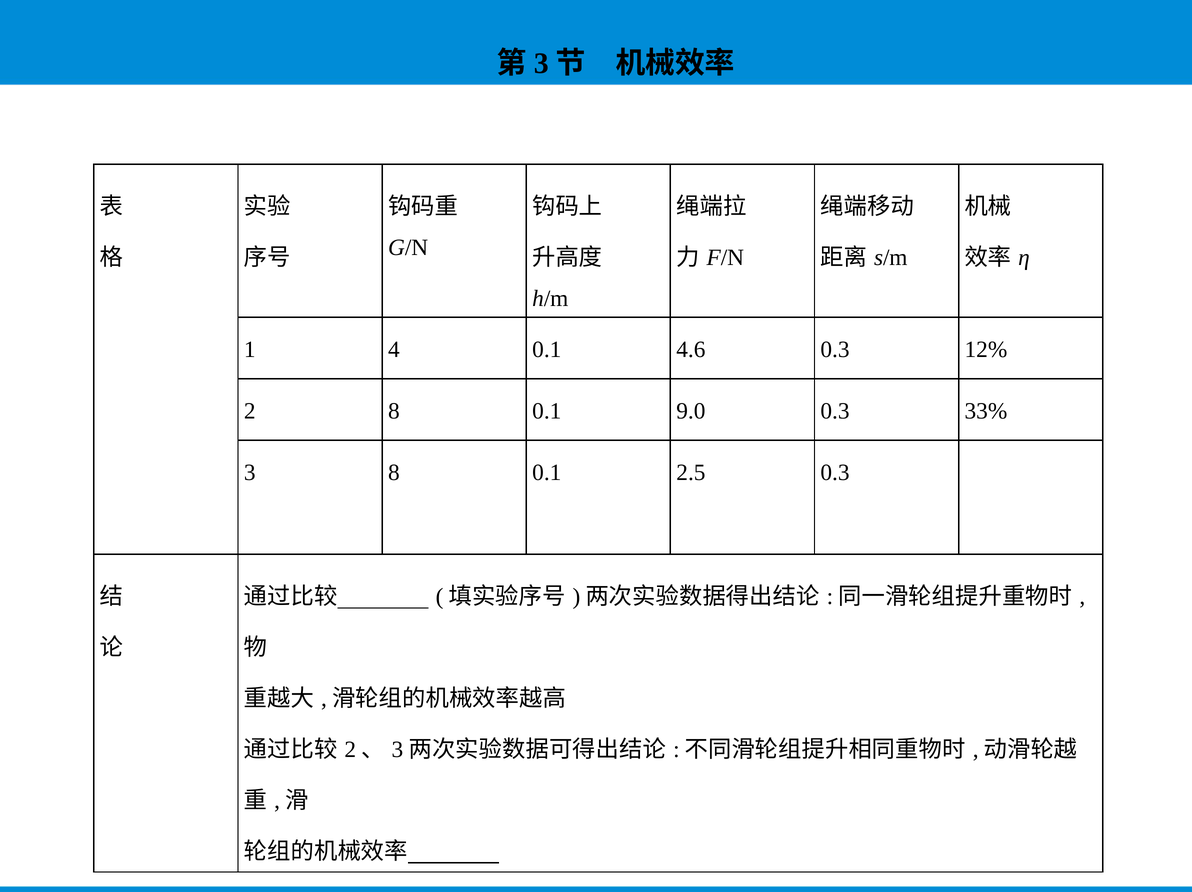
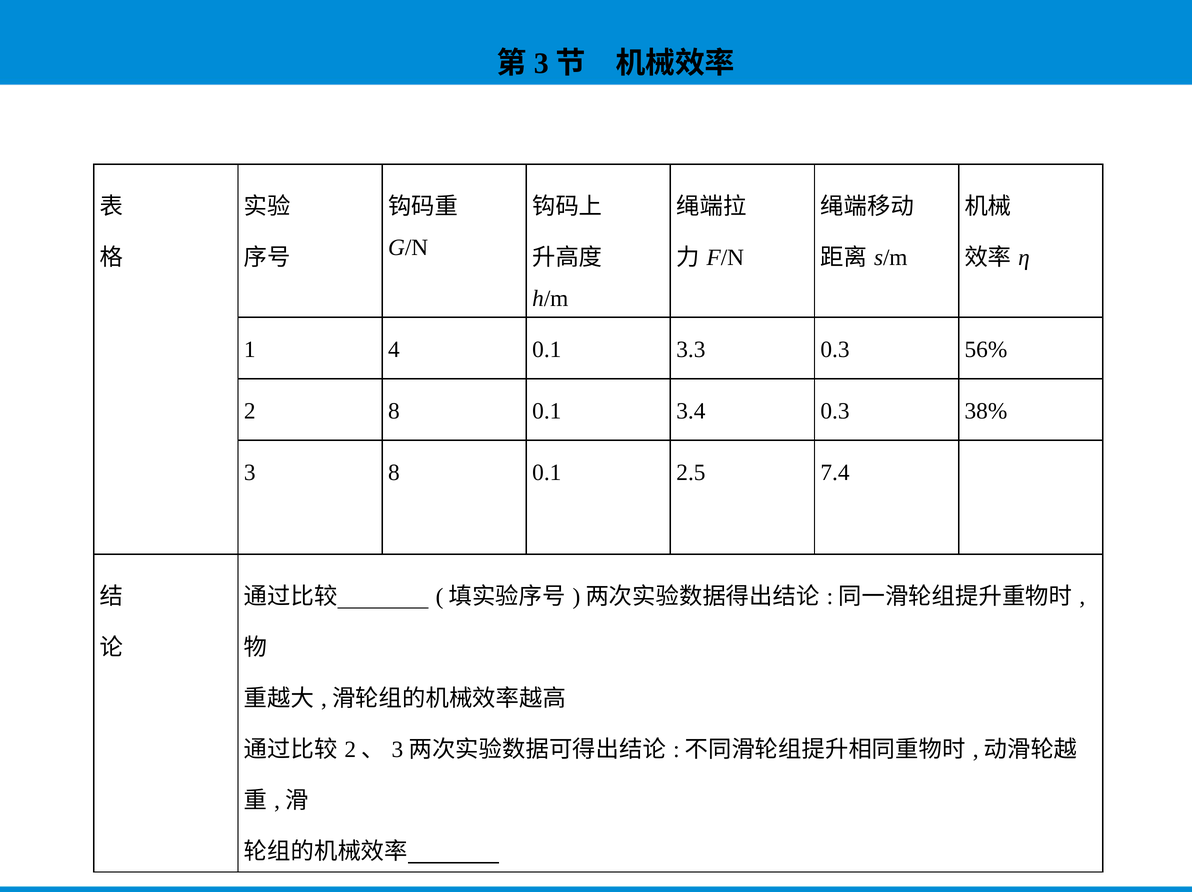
4.6: 4.6 -> 3.3 (691, 349)
12%: 12% -> 56% (986, 349)
9.0: 9.0 -> 3.4 (691, 411)
33%: 33% -> 38% (986, 411)
2.5 0.3: 0.3 -> 7.4 (835, 472)
